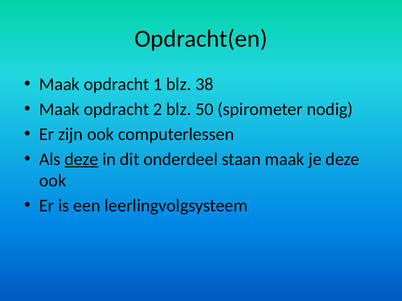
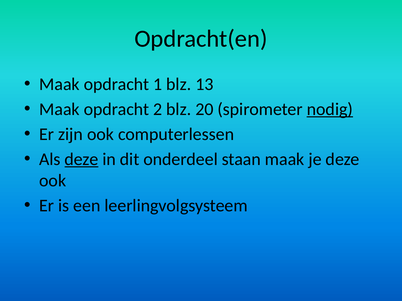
38: 38 -> 13 (204, 84)
50: 50 -> 20 (204, 109)
nodig underline: none -> present (330, 109)
